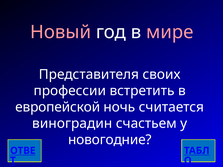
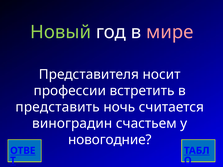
Новый colour: pink -> light green (61, 32)
своих: своих -> носит (162, 75)
европейской: европейской -> представить (58, 107)
